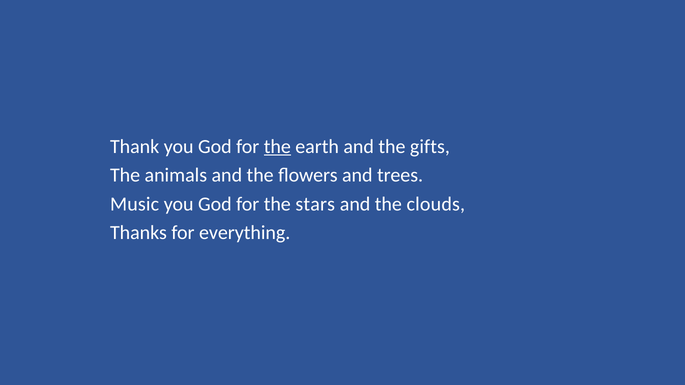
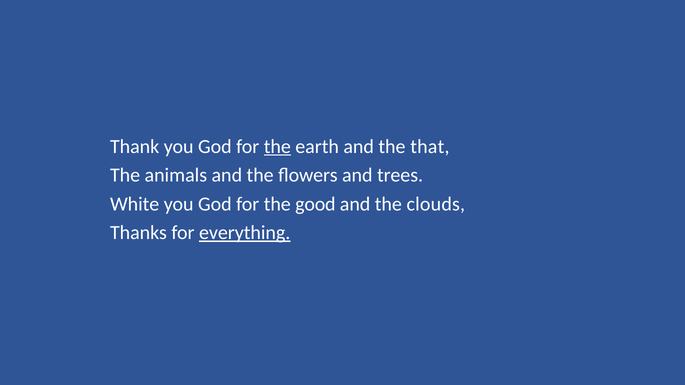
gifts: gifts -> that (430, 147)
Music: Music -> White (135, 204)
stars: stars -> good (315, 204)
everything underline: none -> present (245, 233)
